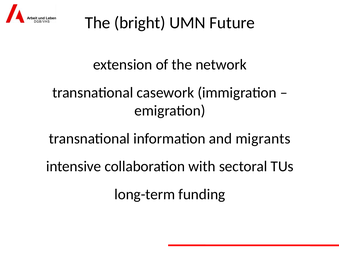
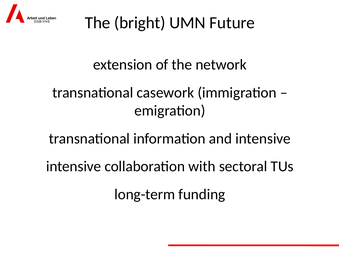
and migrants: migrants -> intensive (263, 138)
